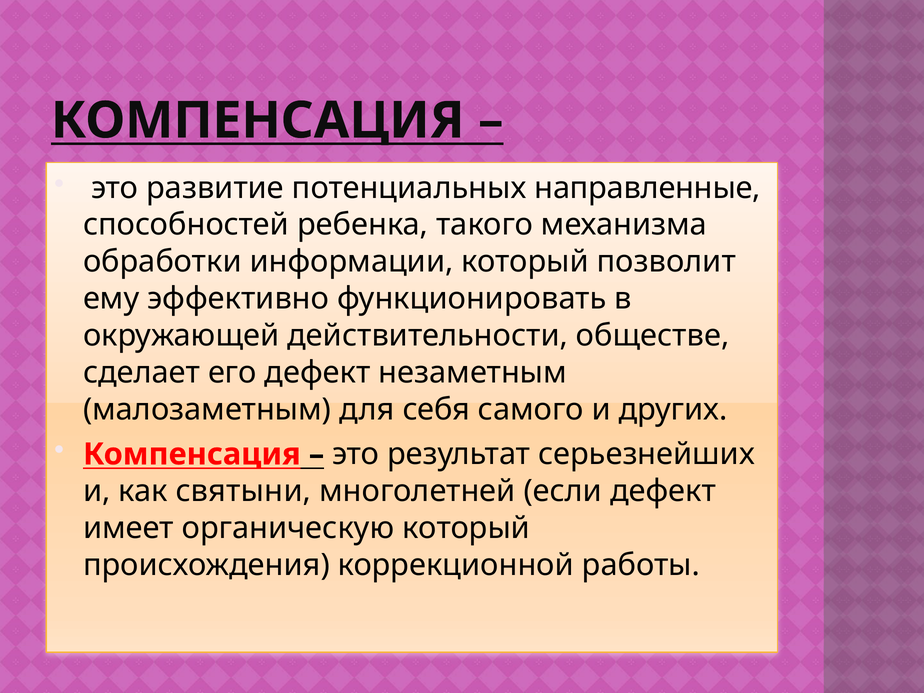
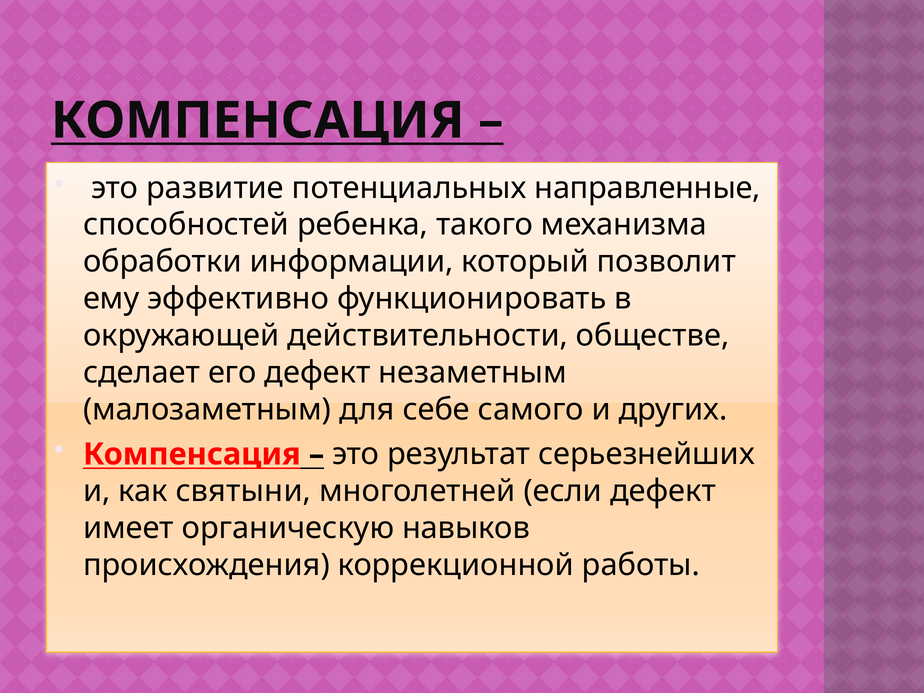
себя: себя -> себе (436, 410)
органическую который: который -> навыков (466, 528)
